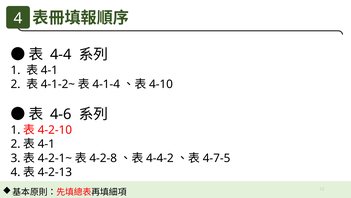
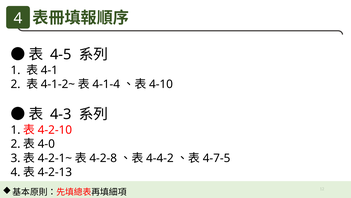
4-4: 4-4 -> 4-5 (61, 54)
4-6: 4-6 -> 4-3 (61, 114)
4-1: 4-1 -> 4-0 (46, 144)
